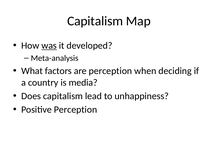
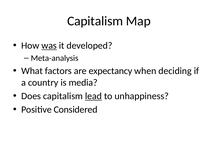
are perception: perception -> expectancy (111, 71)
lead underline: none -> present (93, 96)
Positive Perception: Perception -> Considered (76, 110)
